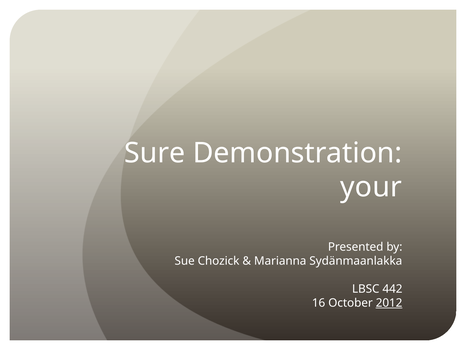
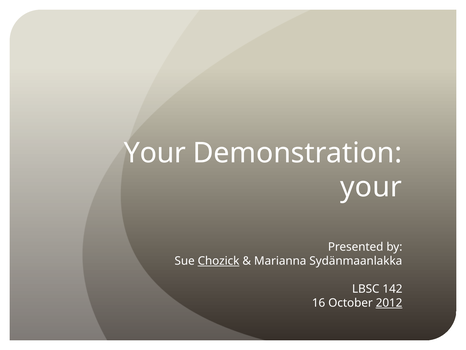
Sure: Sure -> Your (155, 153)
Chozick underline: none -> present (219, 261)
442: 442 -> 142 (392, 289)
